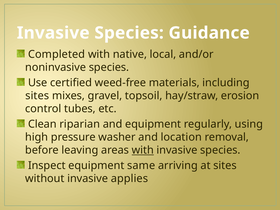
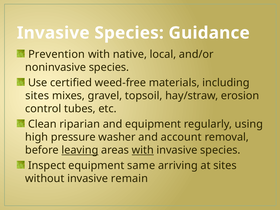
Completed: Completed -> Prevention (57, 54)
location: location -> account (181, 137)
leaving underline: none -> present (80, 150)
applies: applies -> remain (129, 179)
